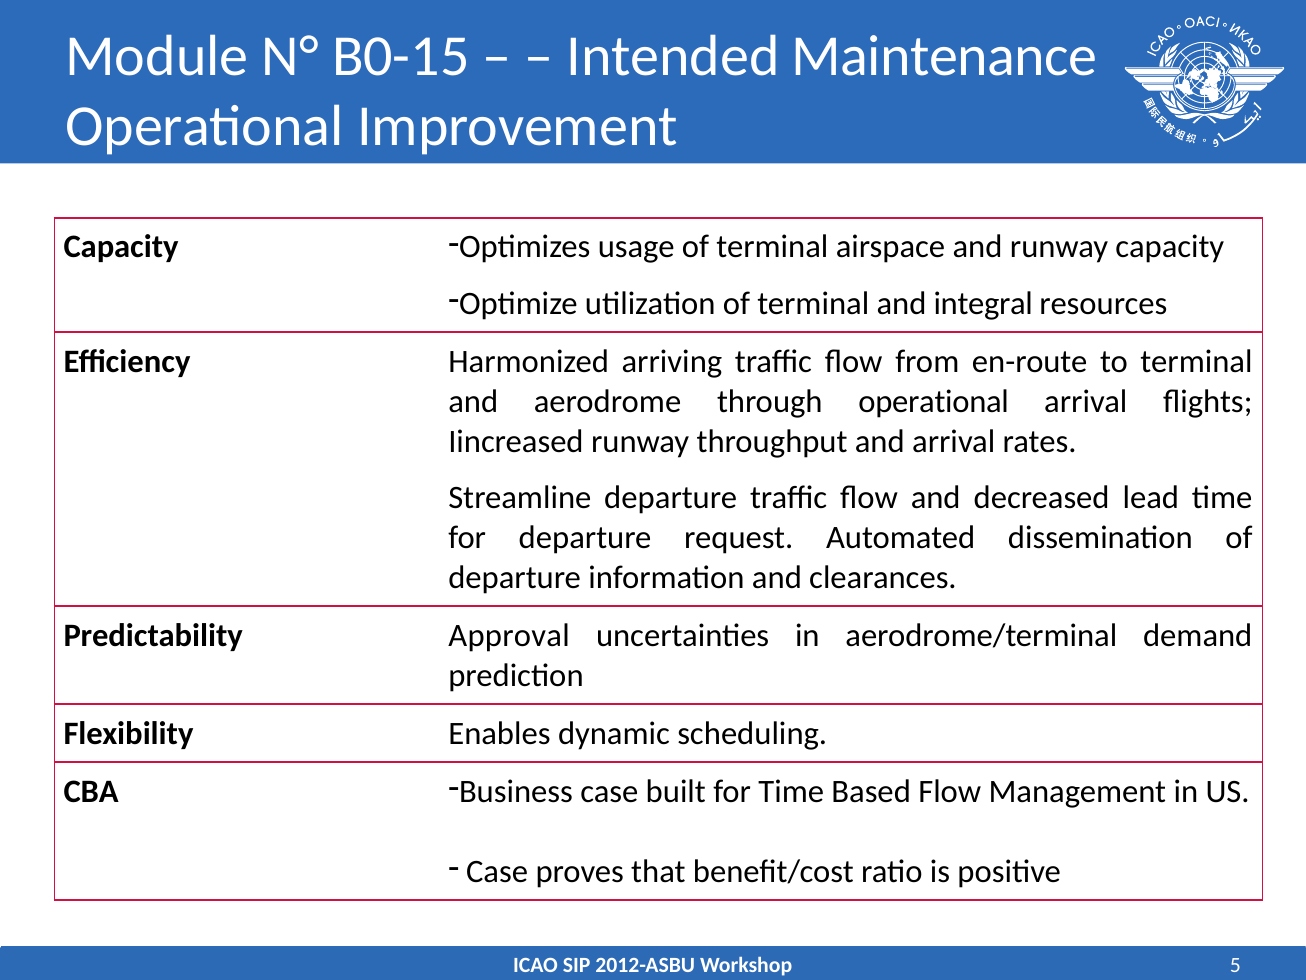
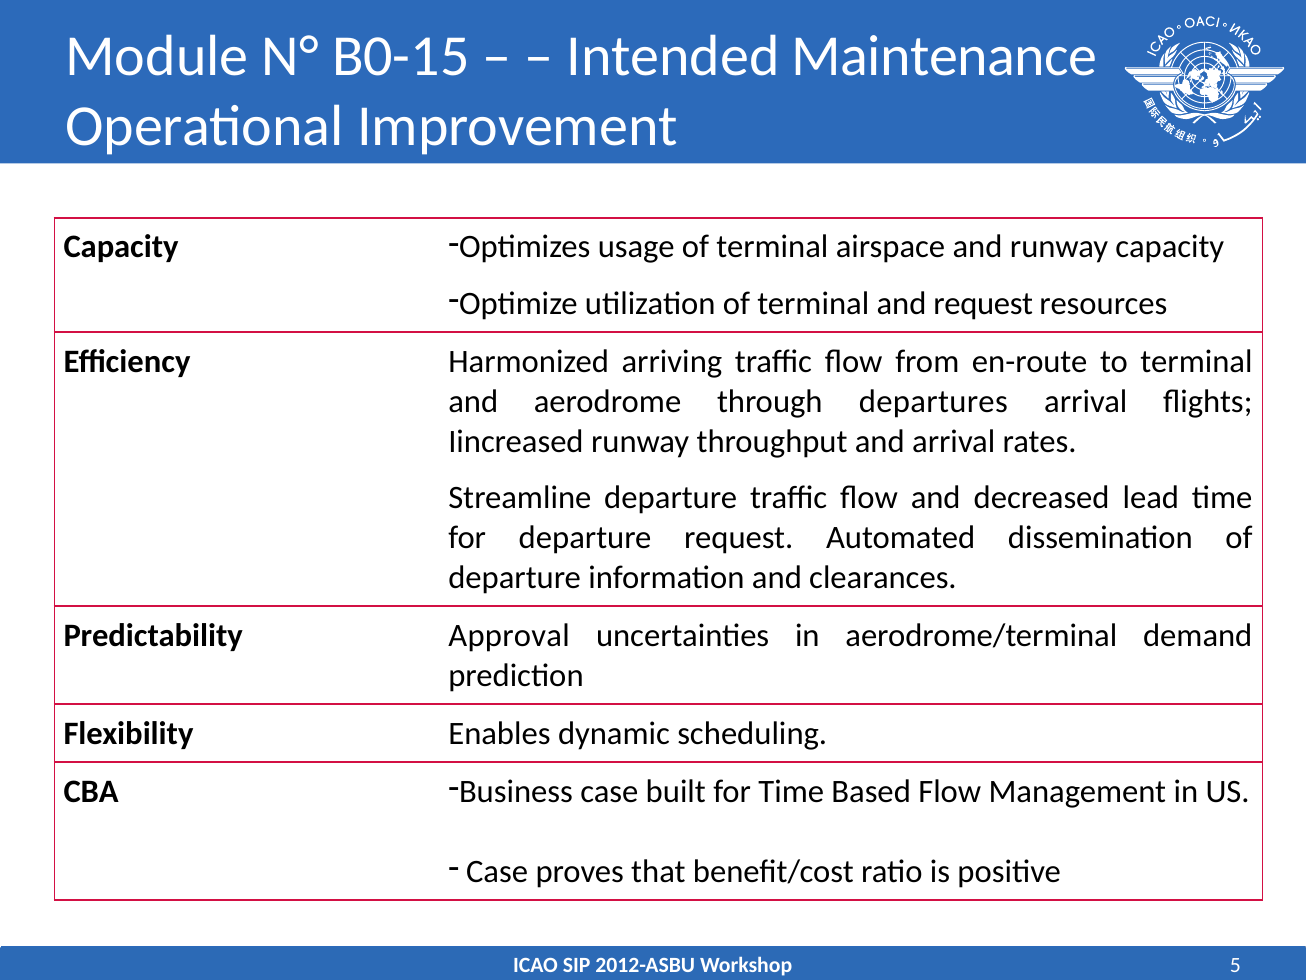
and integral: integral -> request (983, 303)
through operational: operational -> departures (933, 401)
